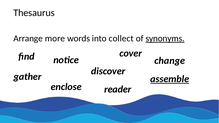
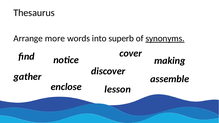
collect: collect -> superb (121, 38)
change: change -> making (170, 61)
assemble underline: present -> none (170, 79)
reader: reader -> lesson (118, 89)
